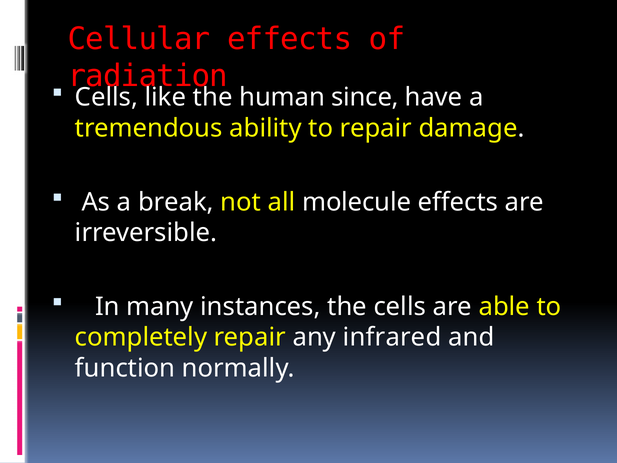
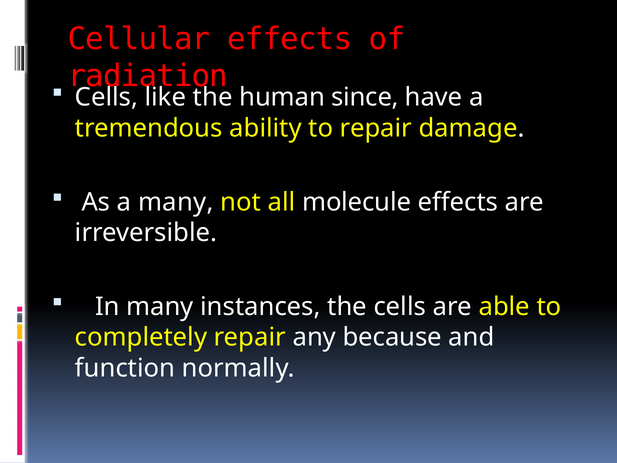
a break: break -> many (176, 202)
infrared: infrared -> because (392, 337)
